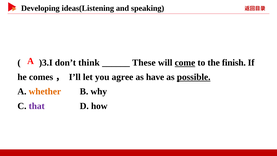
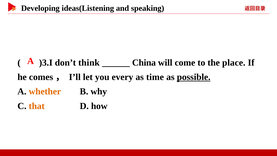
These: These -> China (144, 63)
come underline: present -> none (185, 63)
finish: finish -> place (234, 63)
agree: agree -> every (122, 77)
have: have -> time (155, 77)
that colour: purple -> orange (37, 106)
